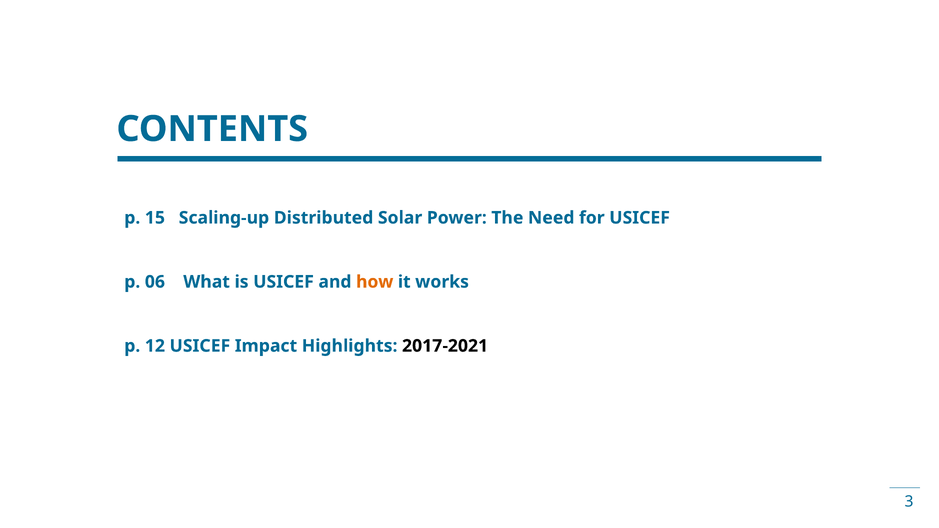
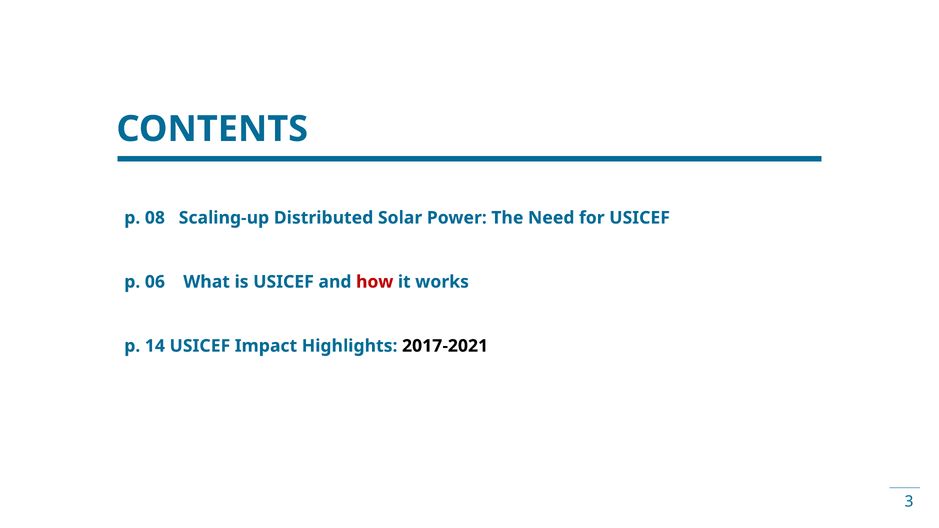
15: 15 -> 08 (155, 218)
how colour: orange -> red (375, 282)
12: 12 -> 14 (155, 346)
